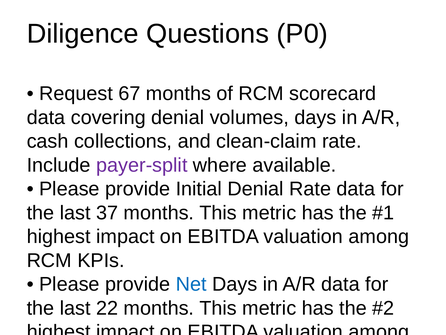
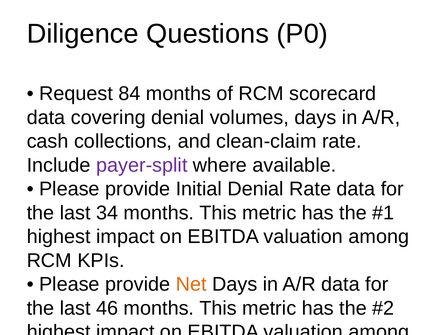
67: 67 -> 84 (129, 94)
37: 37 -> 34 (107, 212)
Net colour: blue -> orange (191, 284)
22: 22 -> 46 (107, 308)
